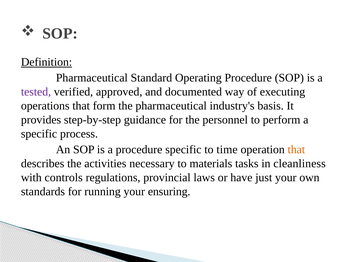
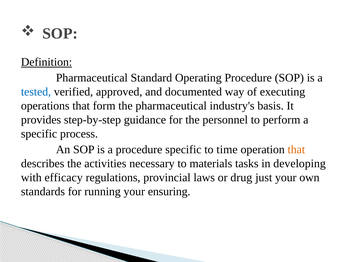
tested colour: purple -> blue (36, 92)
cleanliness: cleanliness -> developing (300, 164)
controls: controls -> efficacy (64, 178)
have: have -> drug (241, 178)
